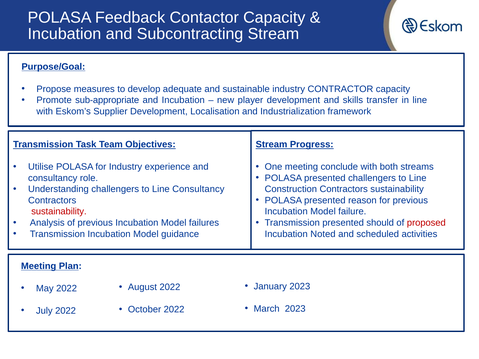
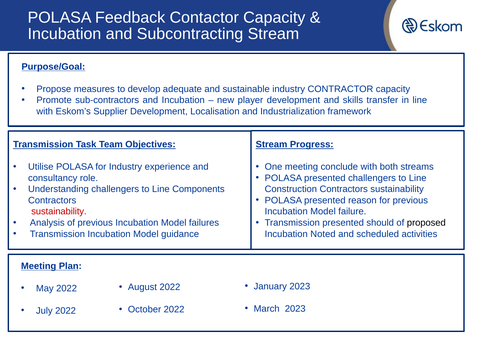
sub-appropriate: sub-appropriate -> sub-contractors (107, 100)
Line Consultancy: Consultancy -> Components (198, 189)
proposed colour: red -> black (426, 223)
